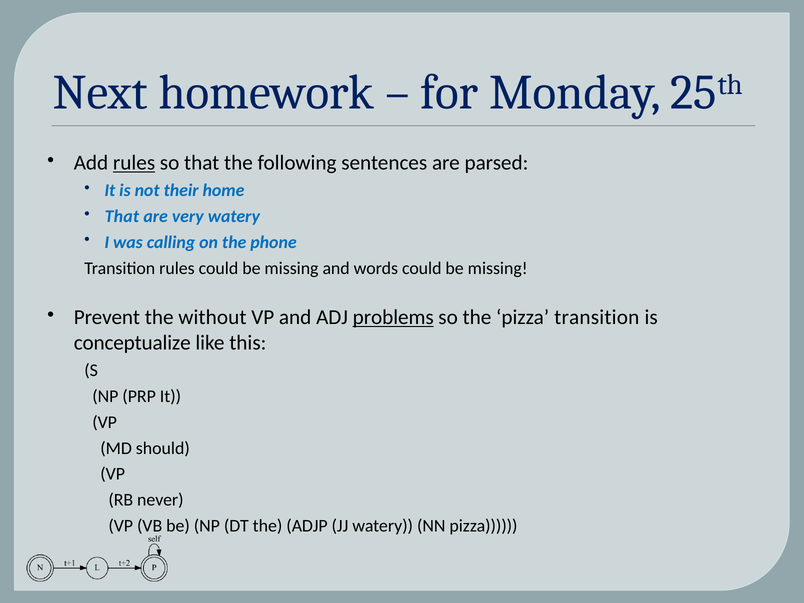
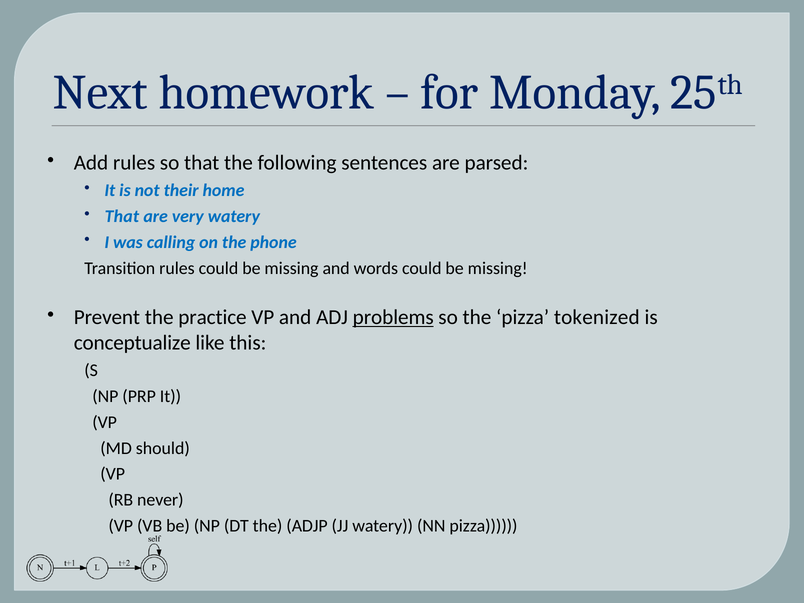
rules underline: present -> none (134, 163)
without: without -> practice (212, 317)
pizza transition: transition -> tokenized (597, 317)
